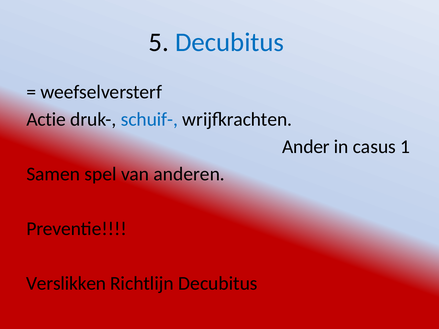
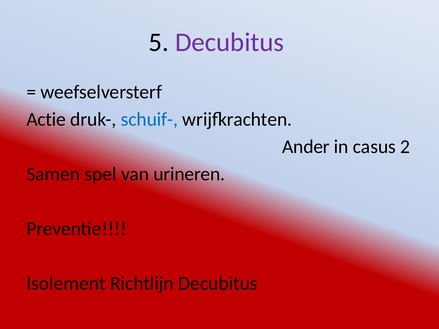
Decubitus colour: blue -> purple (230, 42)
1: 1 -> 2 (405, 147)
anderen: anderen -> urineren (189, 174)
Verslikken: Verslikken -> Isolement (66, 284)
